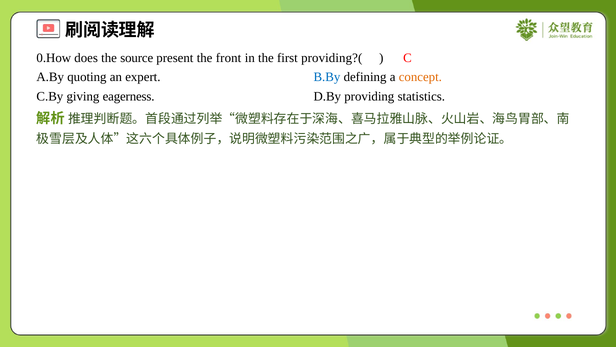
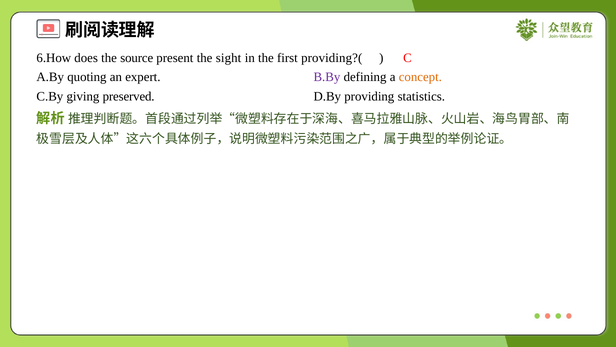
0.How: 0.How -> 6.How (54, 58)
front: front -> sight (229, 58)
B.By colour: blue -> purple (327, 77)
eagerness: eagerness -> preserved (129, 96)
